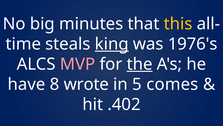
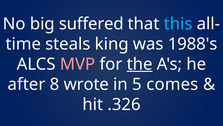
minutes: minutes -> suffered (91, 24)
this colour: yellow -> light blue (178, 24)
king underline: present -> none (112, 44)
1976's: 1976's -> 1988's (193, 44)
have: have -> after (26, 84)
.402: .402 -> .326 (124, 104)
